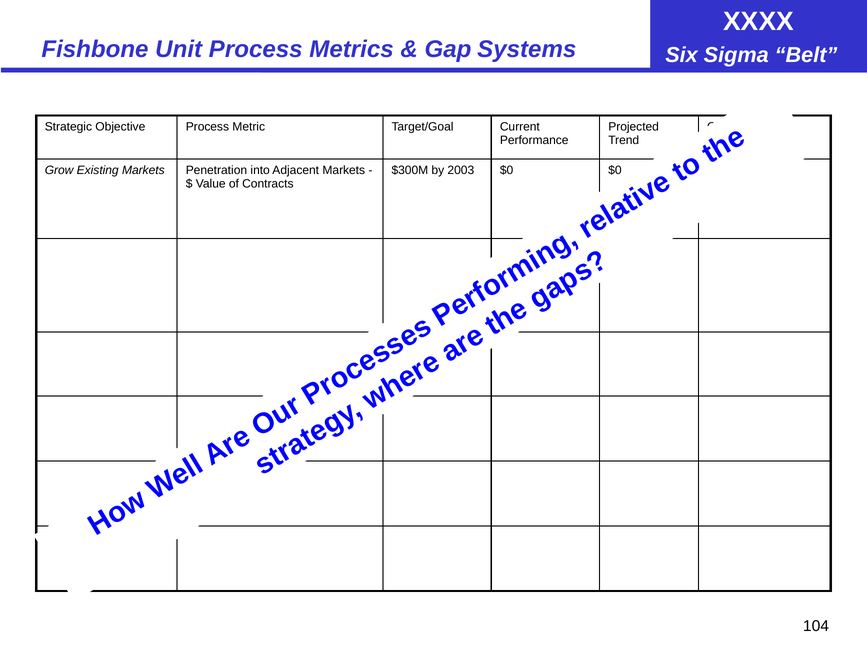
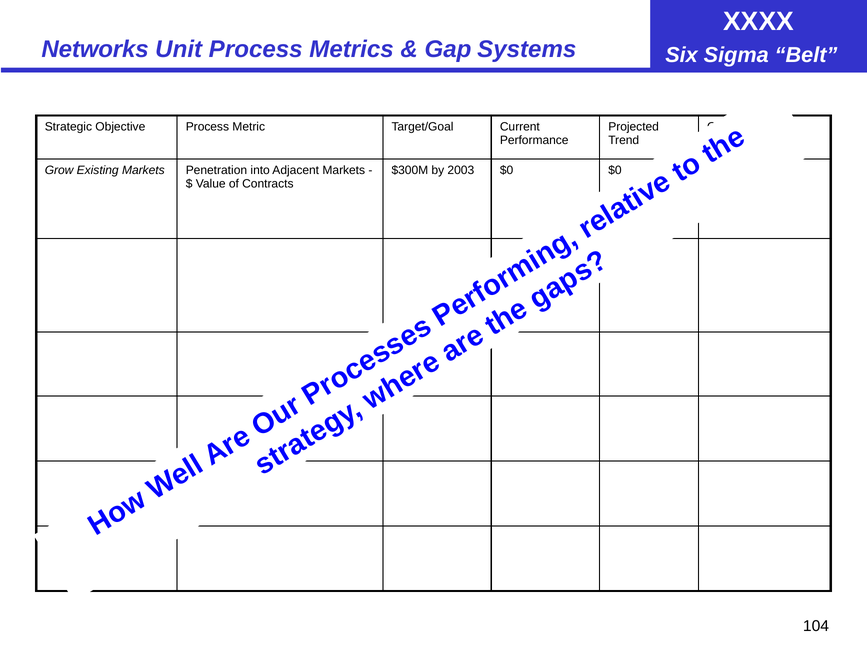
Fishbone: Fishbone -> Networks (95, 49)
